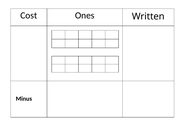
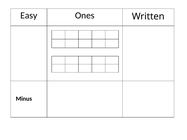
Cost: Cost -> Easy (29, 15)
